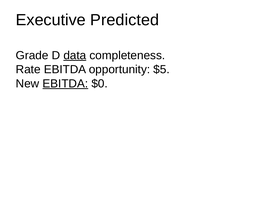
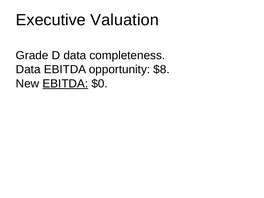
Predicted: Predicted -> Valuation (125, 20)
data underline: present -> none (75, 55)
Rate: Rate -> Data (28, 69)
$5: $5 -> $8 (162, 69)
